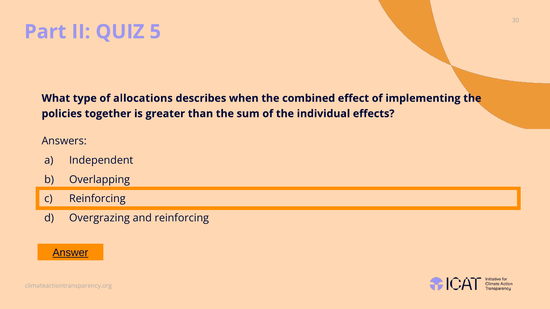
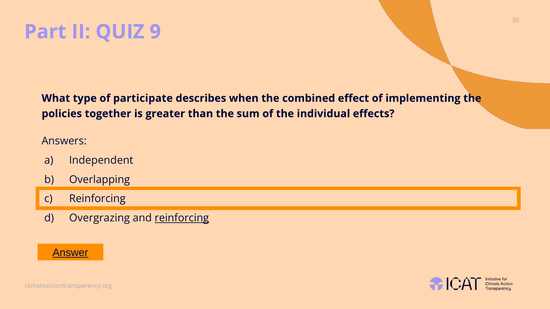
5: 5 -> 9 (155, 32)
allocations: allocations -> participate (143, 98)
reinforcing underline: none -> present (182, 218)
